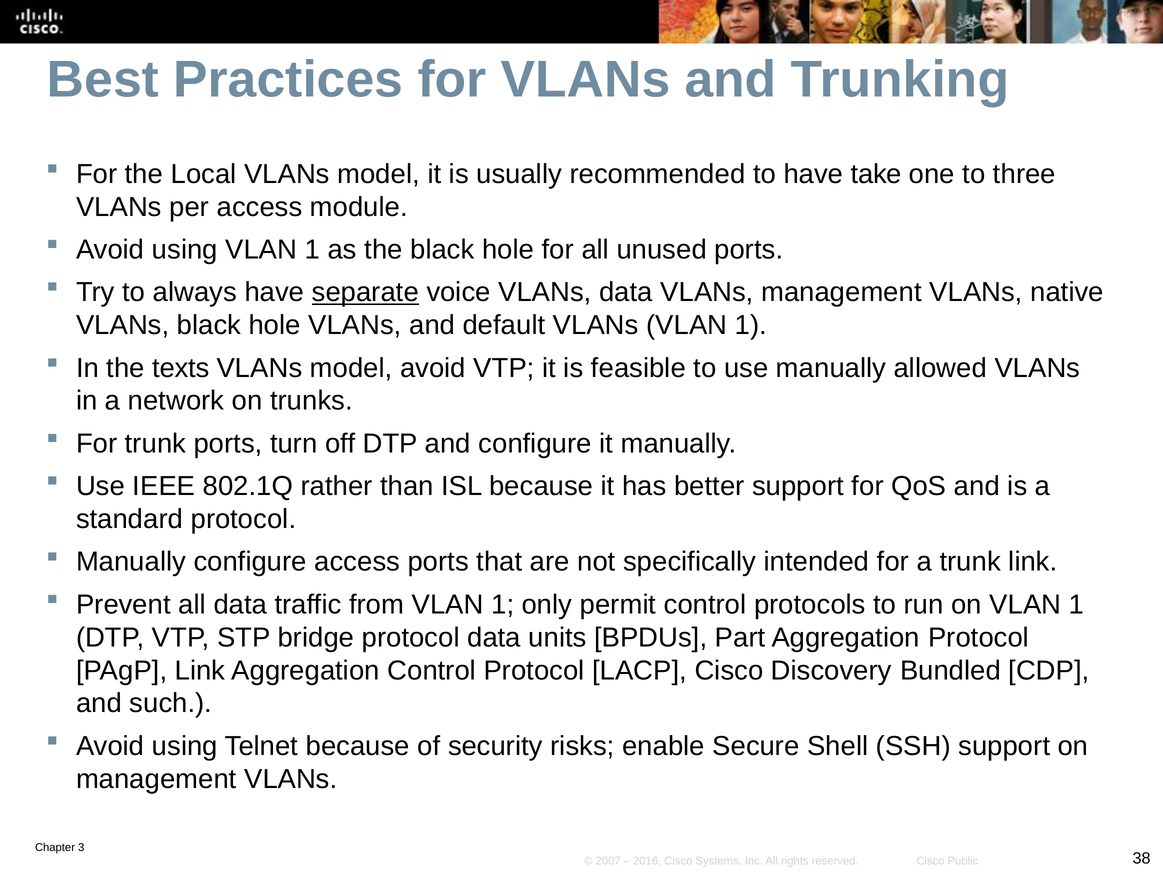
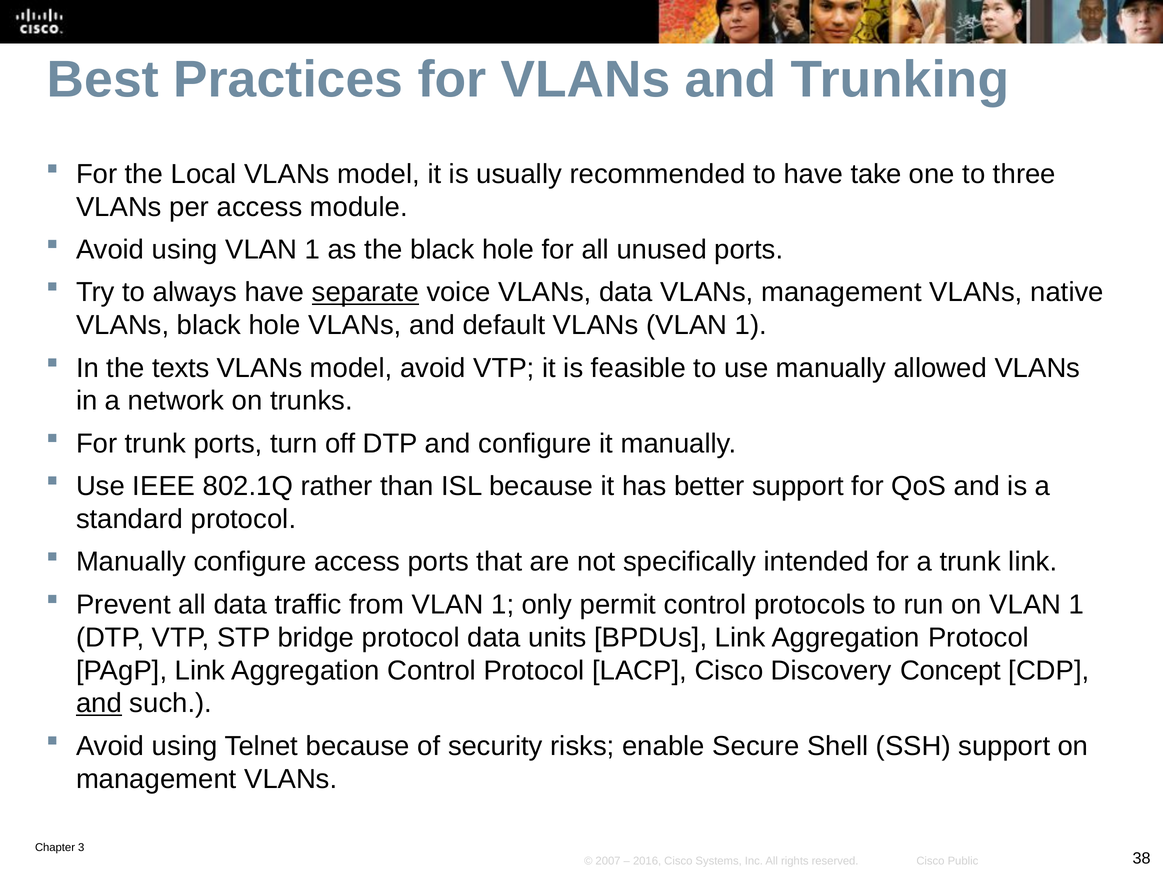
BPDUs Part: Part -> Link (740, 638)
Bundled: Bundled -> Concept (951, 671)
and underline: none -> present (99, 704)
